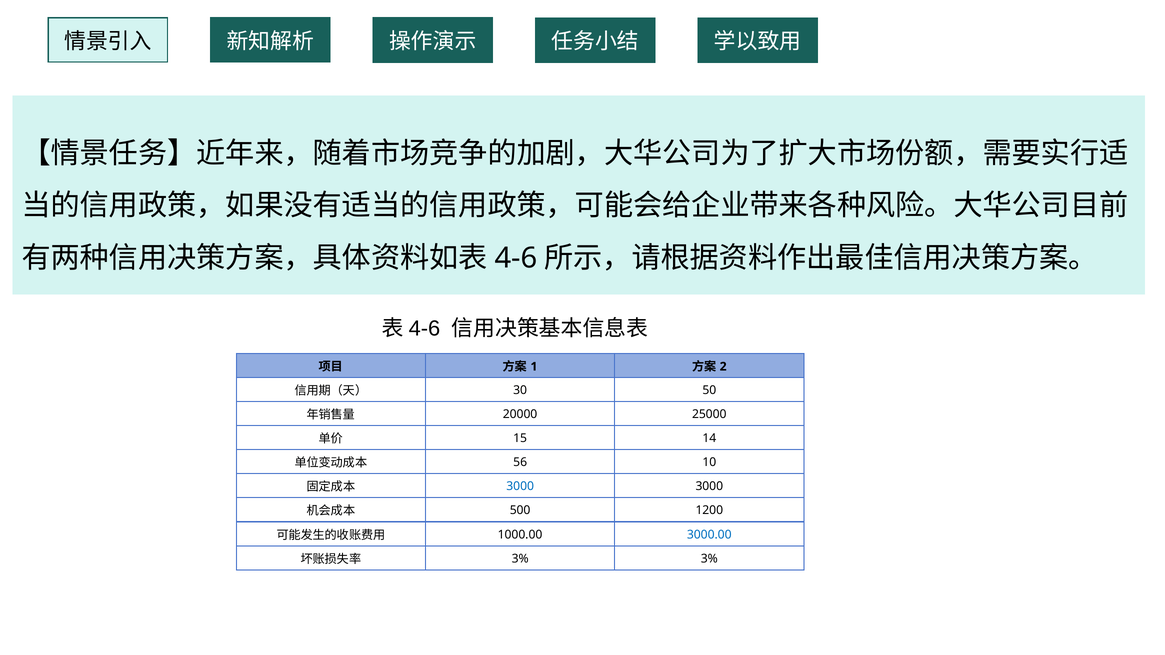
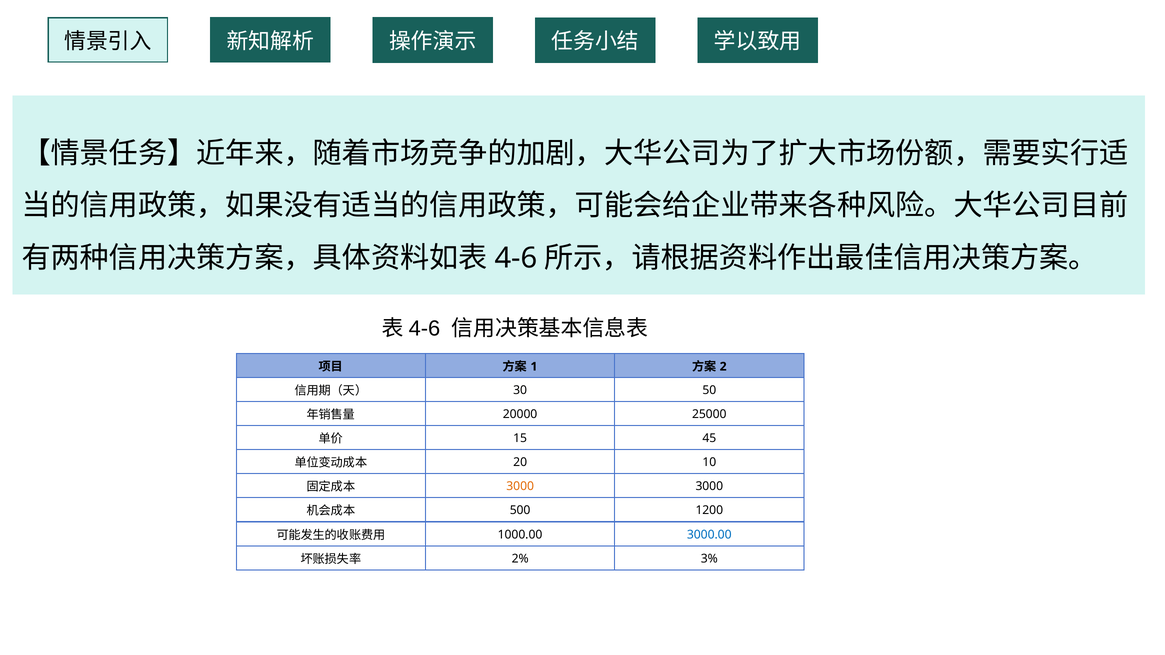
14: 14 -> 45 (709, 438)
56: 56 -> 20 (520, 463)
3000 colour: blue -> orange (520, 487)
3%: 3% -> 2% (520, 559)
